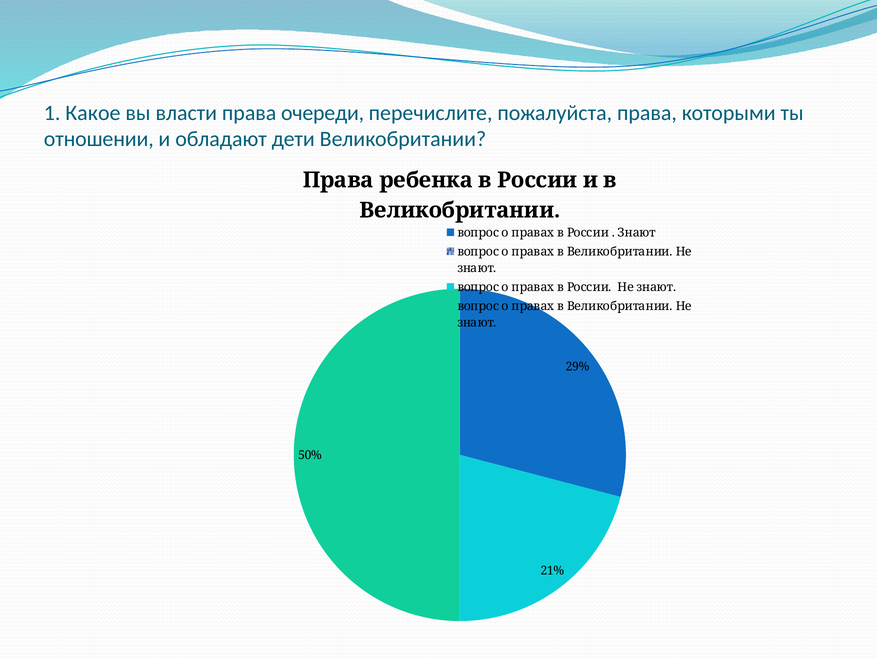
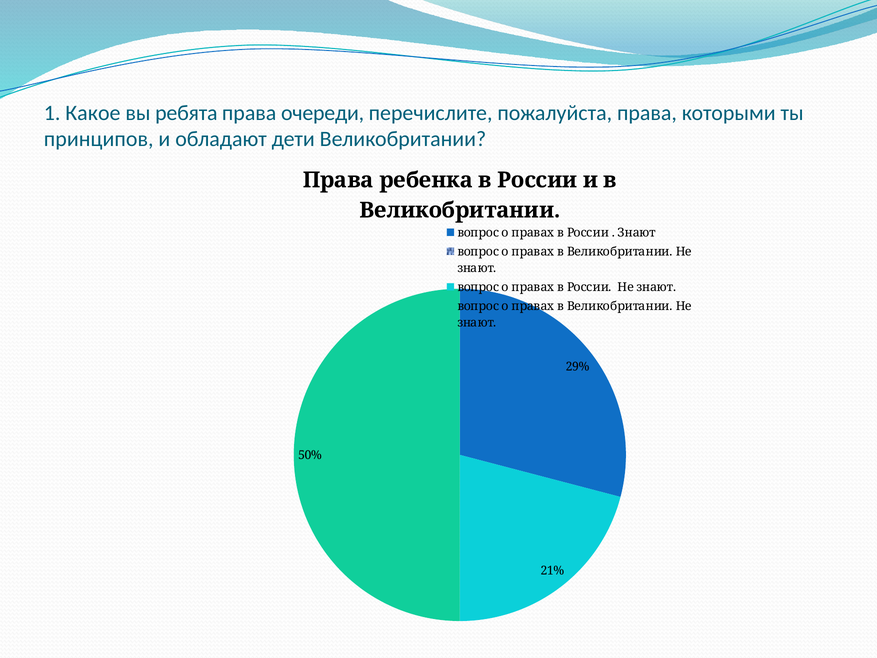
власти: власти -> ребята (186, 113)
отношении: отношении -> принципов (99, 139)
